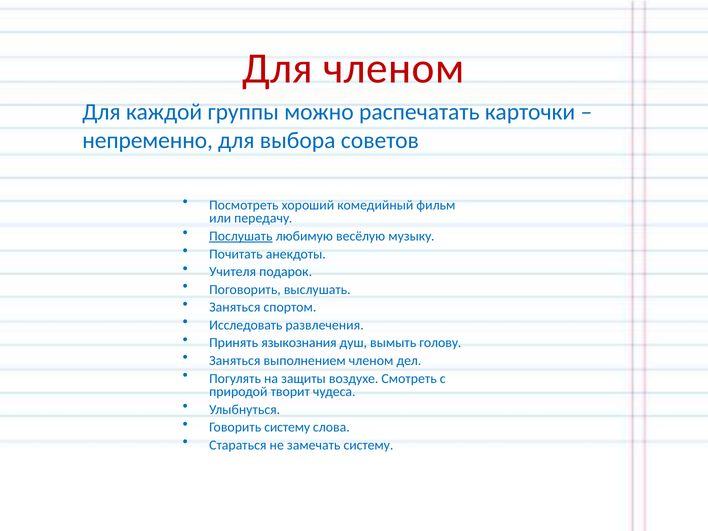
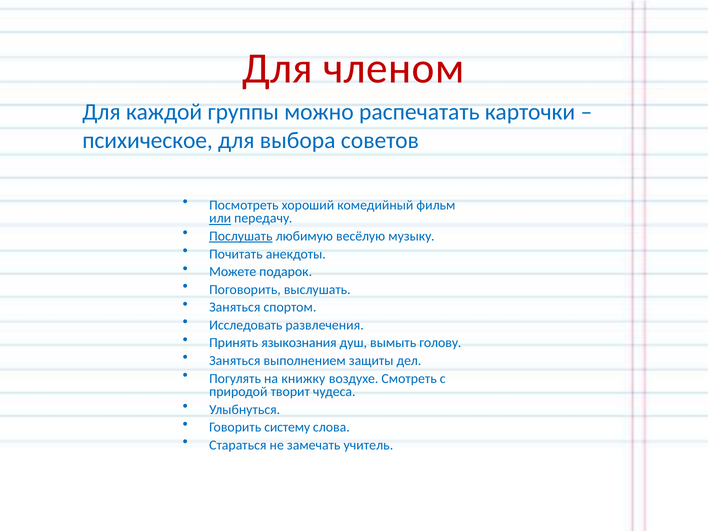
непременно: непременно -> психическое (148, 140)
или underline: none -> present (220, 218)
Учителя: Учителя -> Можете (233, 272)
выполнением членом: членом -> защиты (371, 361)
защиты: защиты -> книжку (303, 379)
замечать систему: систему -> учитель (368, 445)
